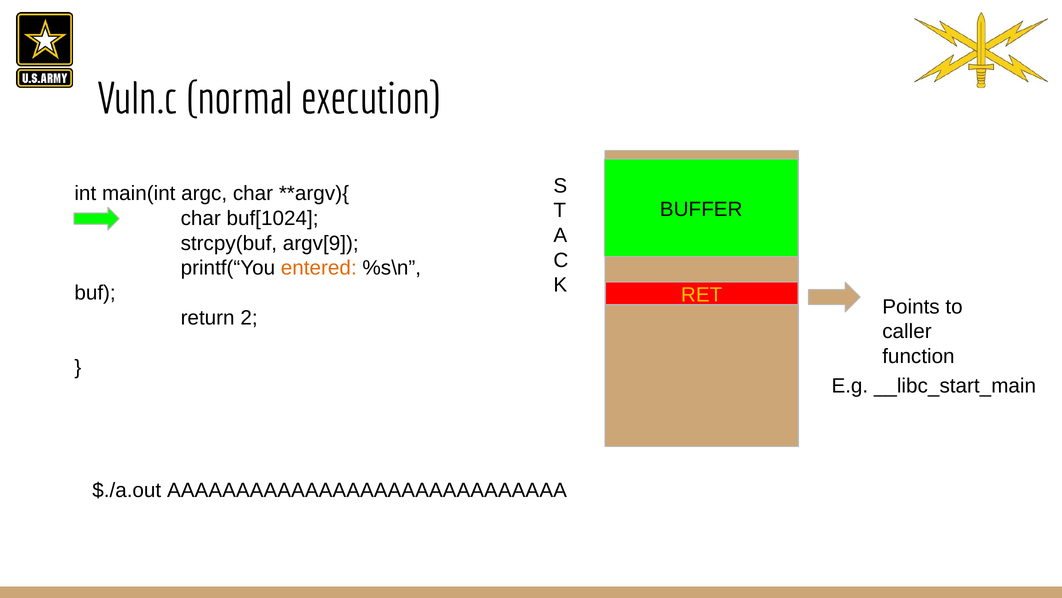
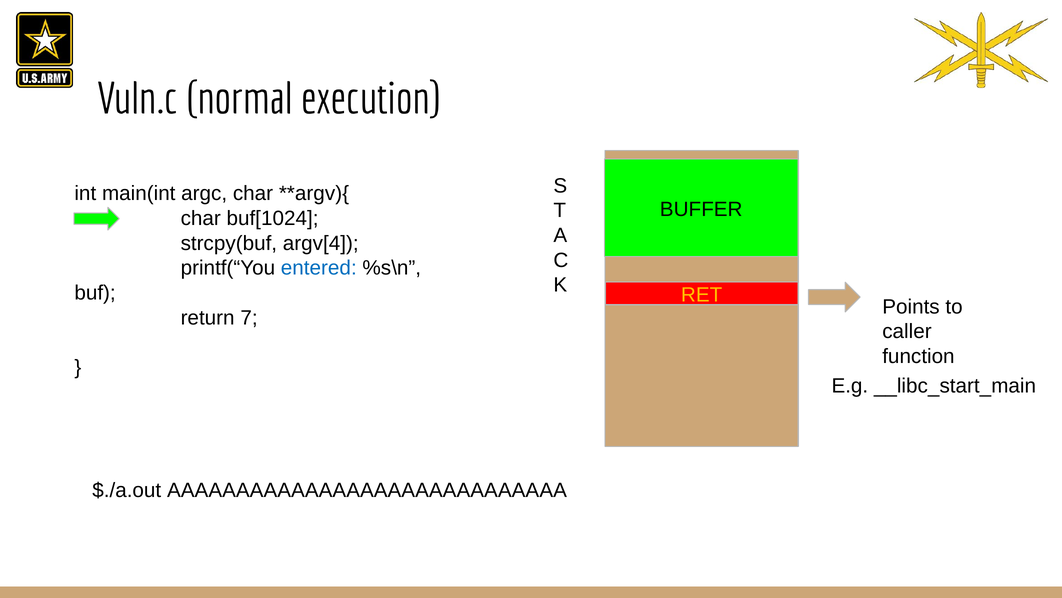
argv[9: argv[9 -> argv[4 (321, 243)
entered colour: orange -> blue (319, 268)
2: 2 -> 7 (249, 317)
